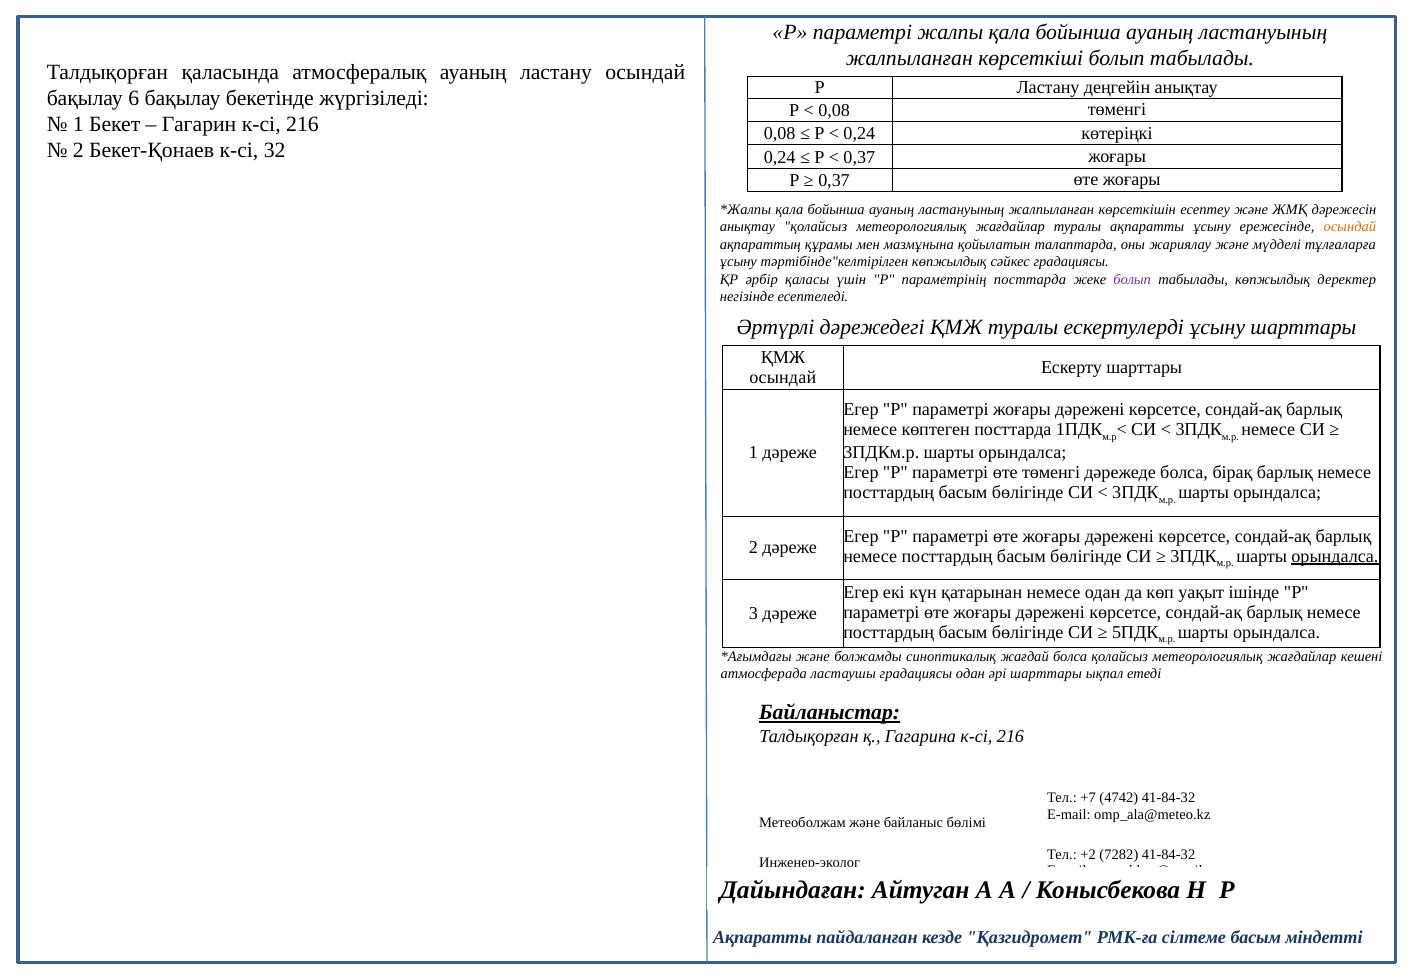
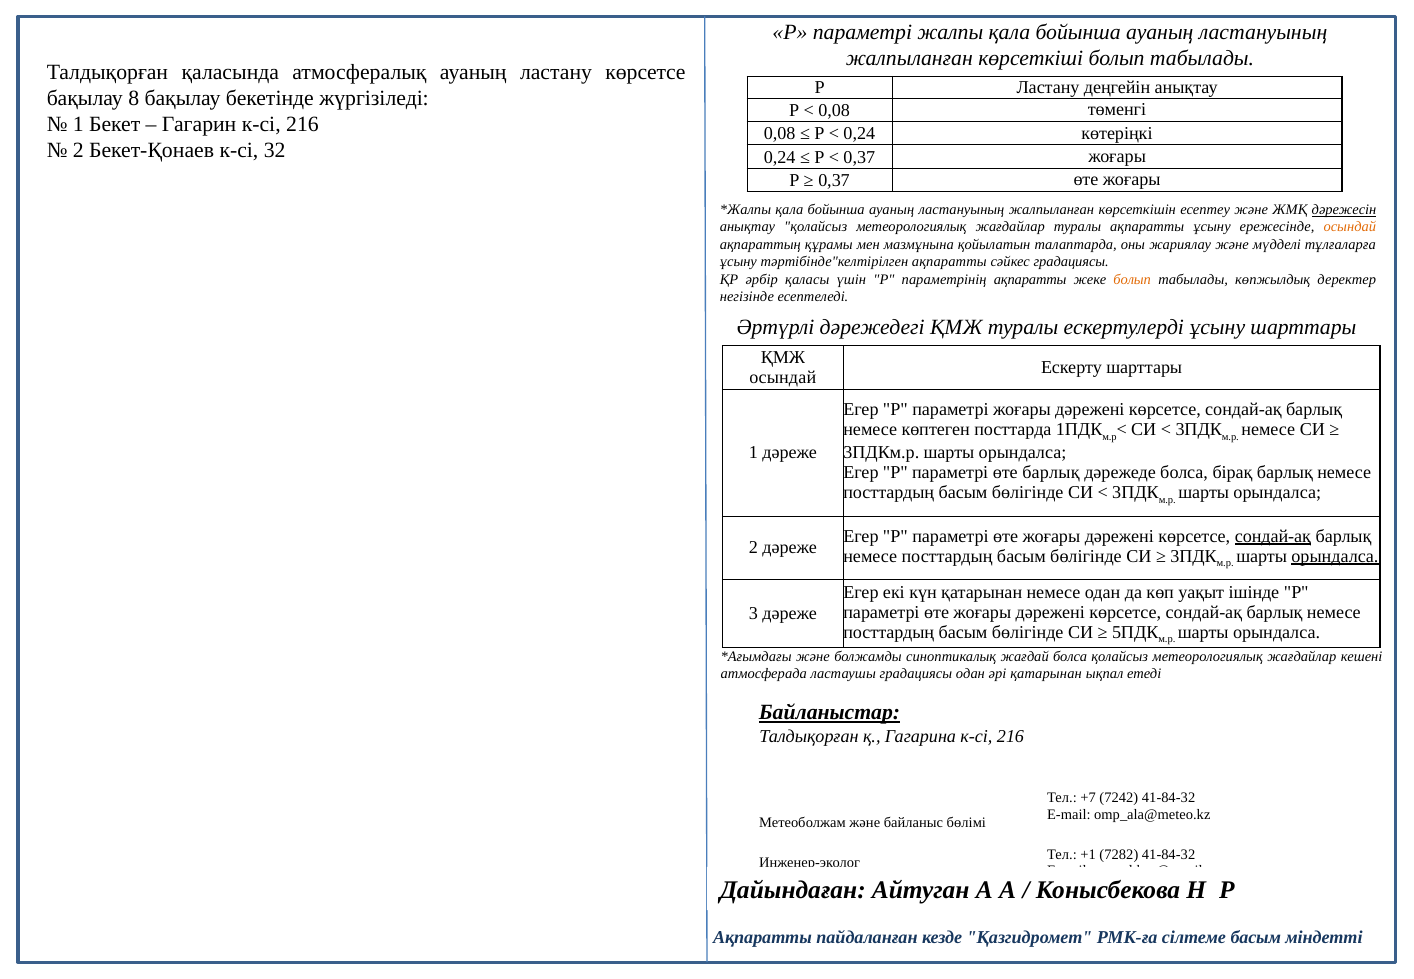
ластану осындай: осындай -> көрсетсе (645, 72)
6: 6 -> 8 (134, 98)
дәрежесін underline: none -> present (1344, 210)
тәртібінде"келтірілген көпжылдық: көпжылдық -> ақпаратты (949, 262)
параметрінің посттарда: посттарда -> ақпаратты (1030, 279)
болып colour: purple -> orange (1132, 279)
өте төменгі: төменгі -> барлық (1051, 473)
сондай-ақ underline: none -> present (1273, 536)
әрі шарттары: шарттары -> қатарынан (1046, 674)
4742: 4742 -> 7242 (1119, 798)
+2: +2 -> +1 (1088, 855)
